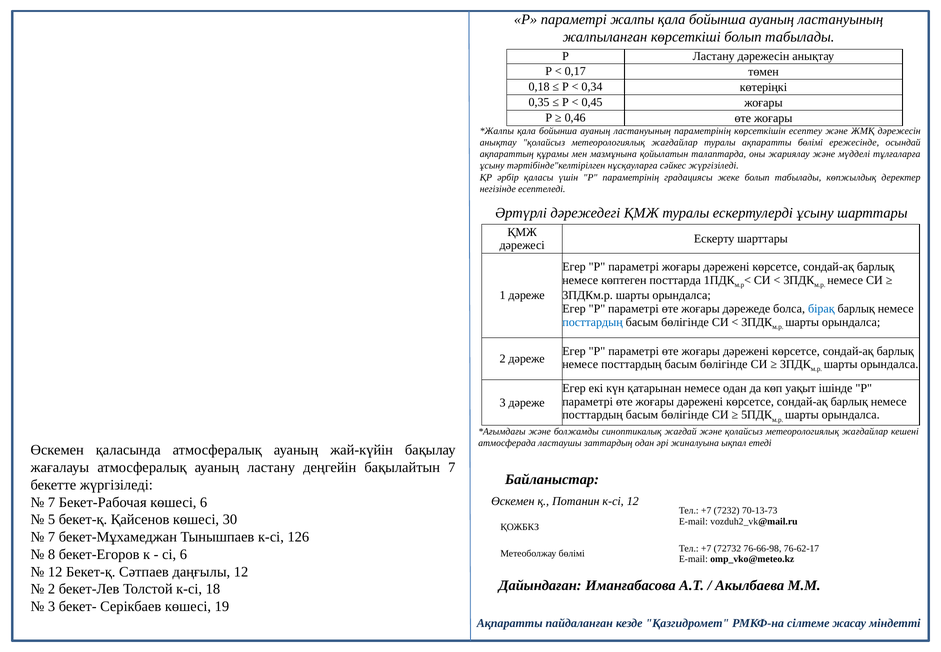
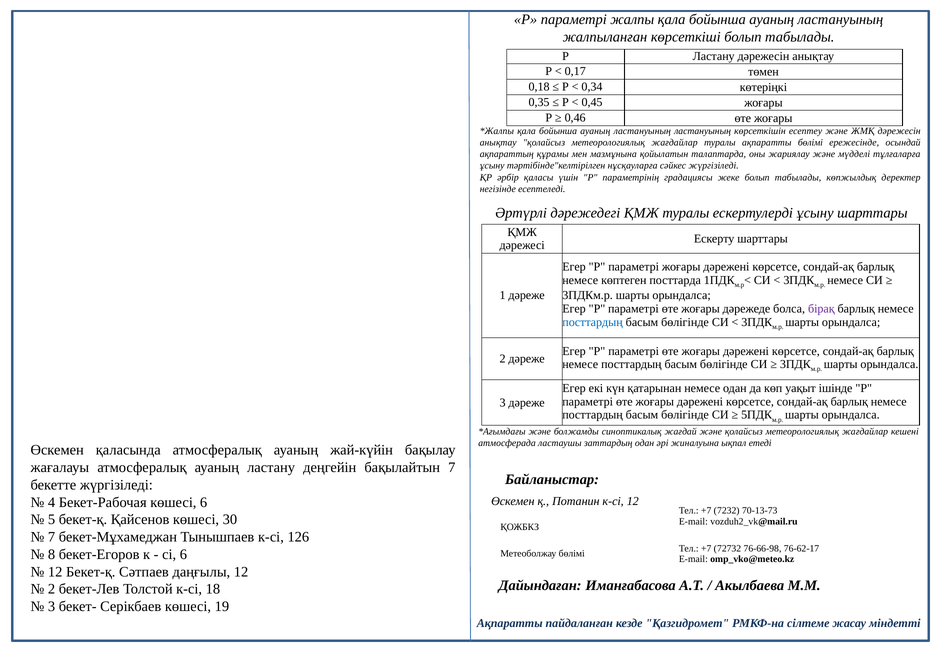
ластануының параметрінің: параметрінің -> ластануының (703, 131)
бірақ colour: blue -> purple (821, 309)
7: 7 -> 4 (52, 502)
